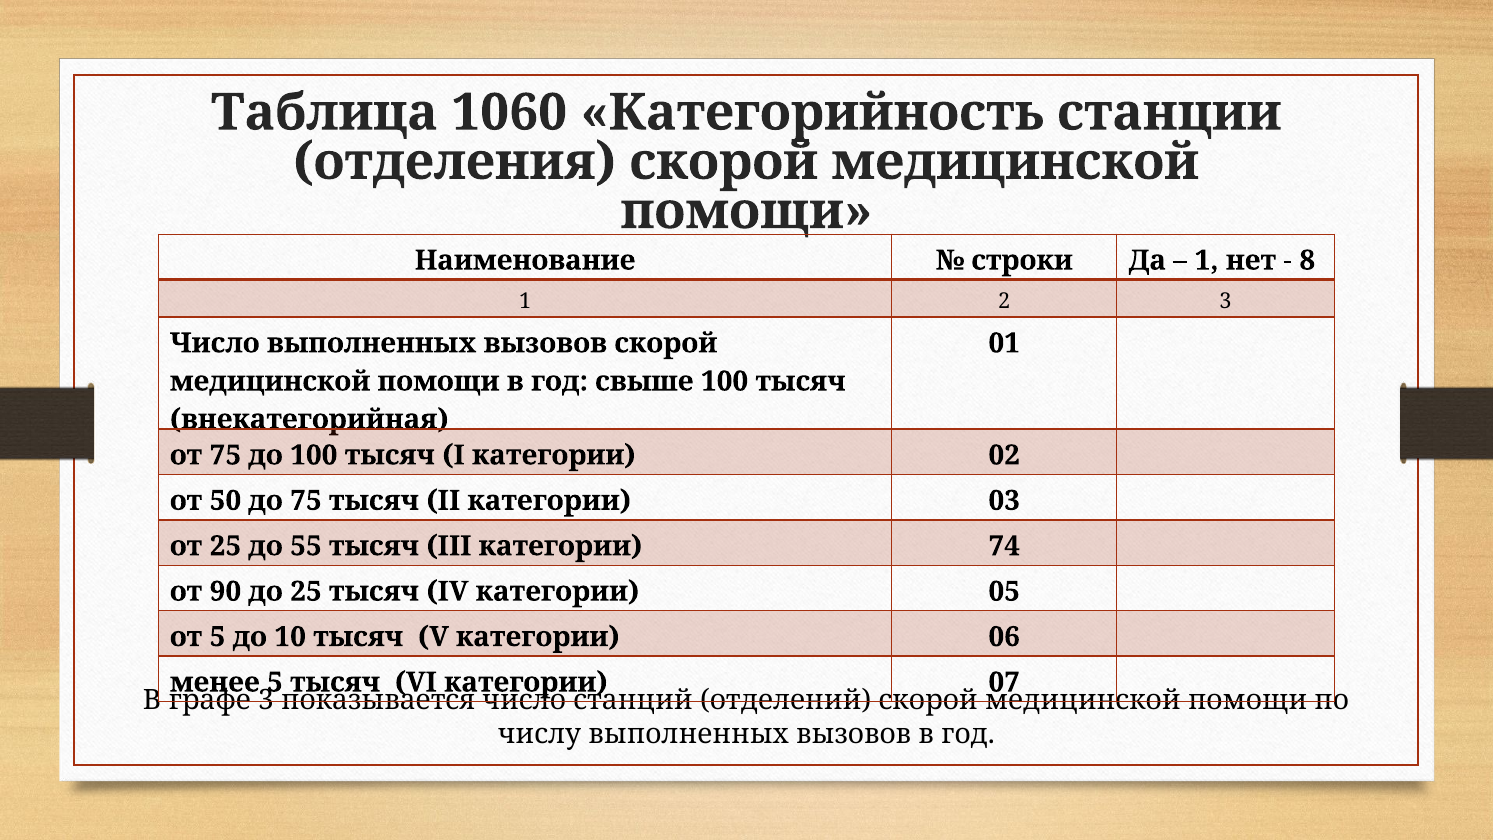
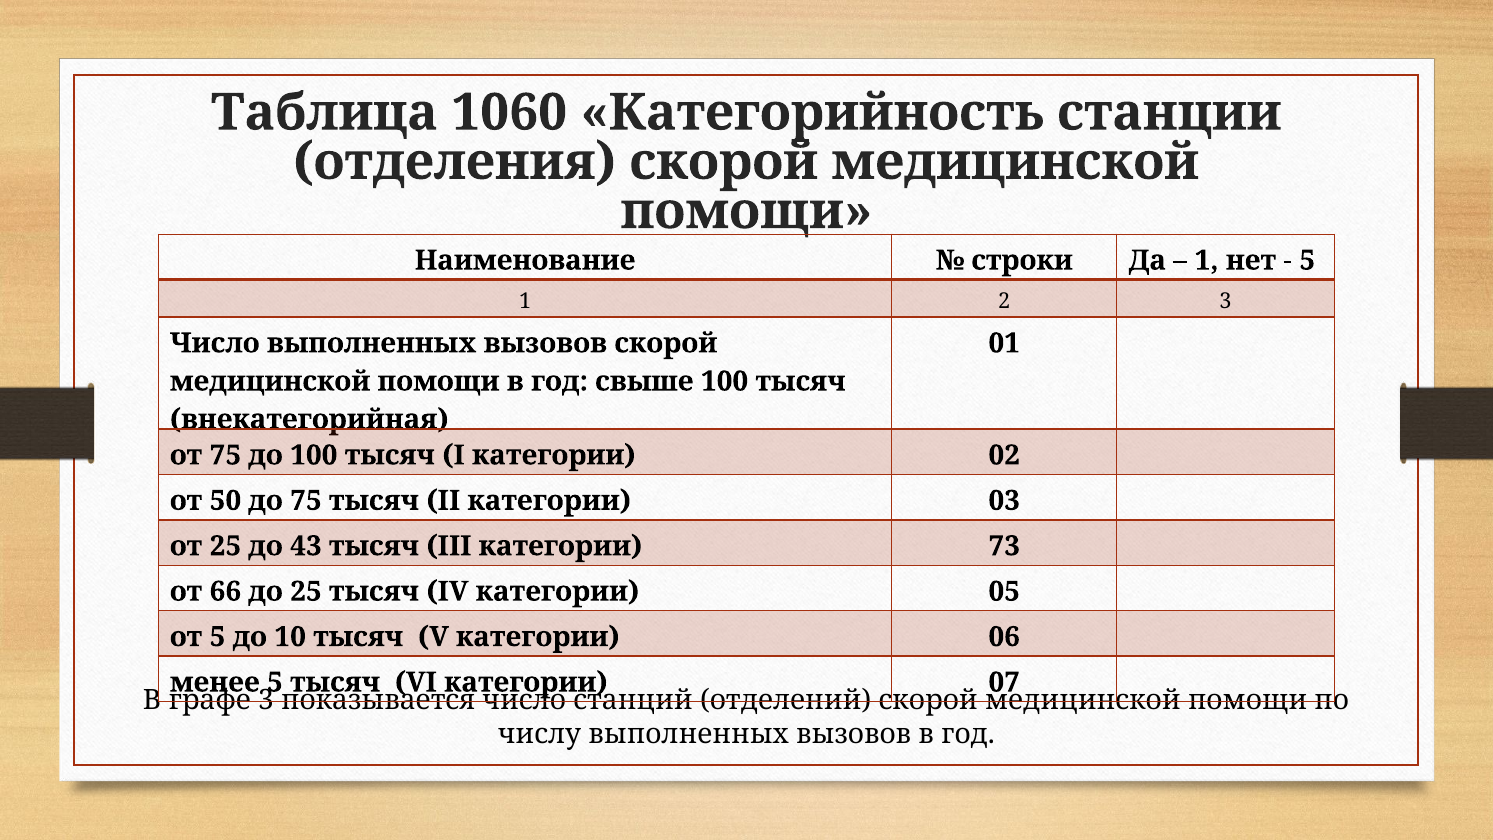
8: 8 -> 5 (1307, 260)
55: 55 -> 43 (306, 546)
74: 74 -> 73 (1004, 546)
90: 90 -> 66 (225, 591)
